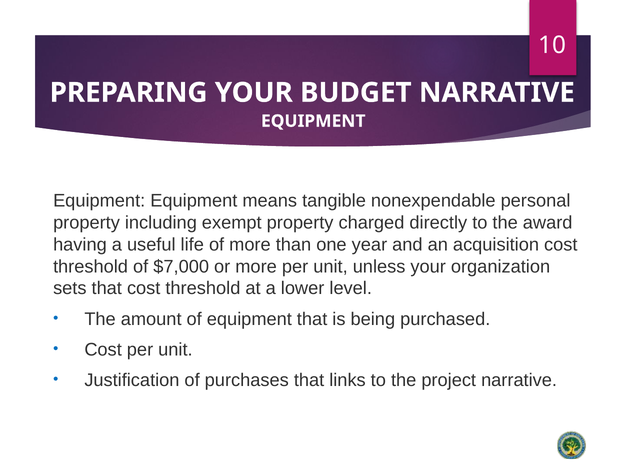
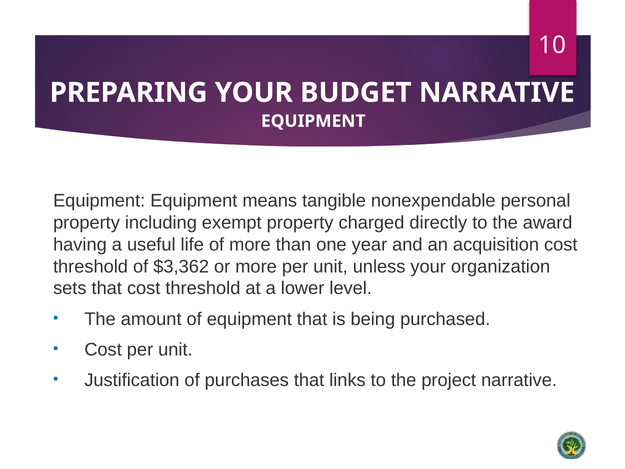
$7,000: $7,000 -> $3,362 (181, 266)
